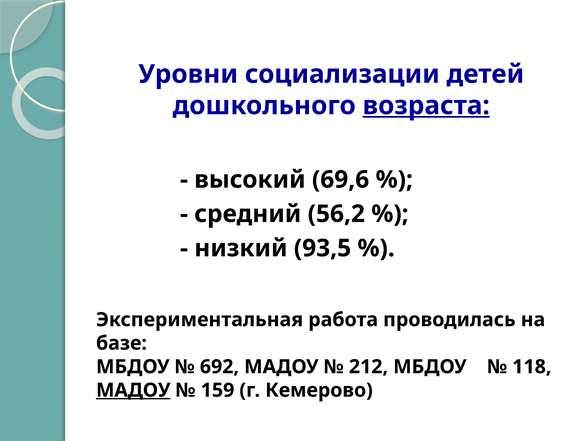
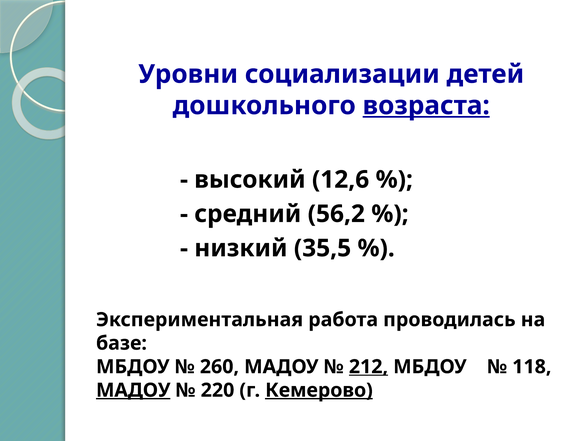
69,6: 69,6 -> 12,6 (341, 180)
93,5: 93,5 -> 35,5 (323, 248)
692: 692 -> 260 (219, 367)
212 underline: none -> present (368, 367)
159: 159 -> 220 (218, 390)
Кемерово underline: none -> present (319, 390)
